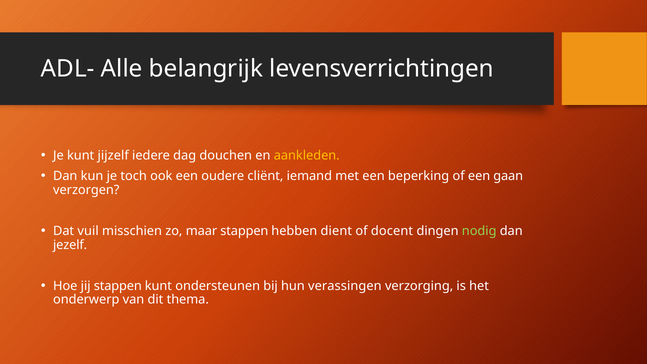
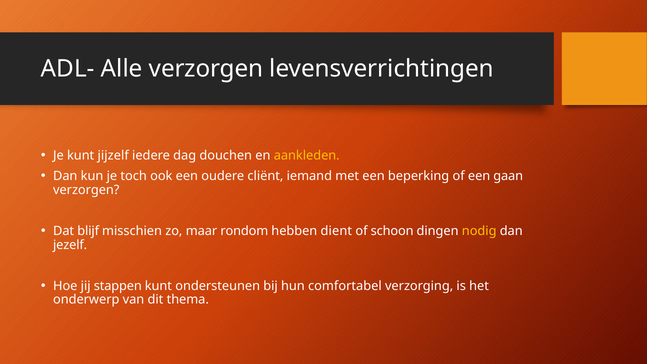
Alle belangrijk: belangrijk -> verzorgen (206, 68)
vuil: vuil -> blijf (88, 231)
maar stappen: stappen -> rondom (244, 231)
docent: docent -> schoon (392, 231)
nodig colour: light green -> yellow (479, 231)
verassingen: verassingen -> comfortabel (345, 286)
